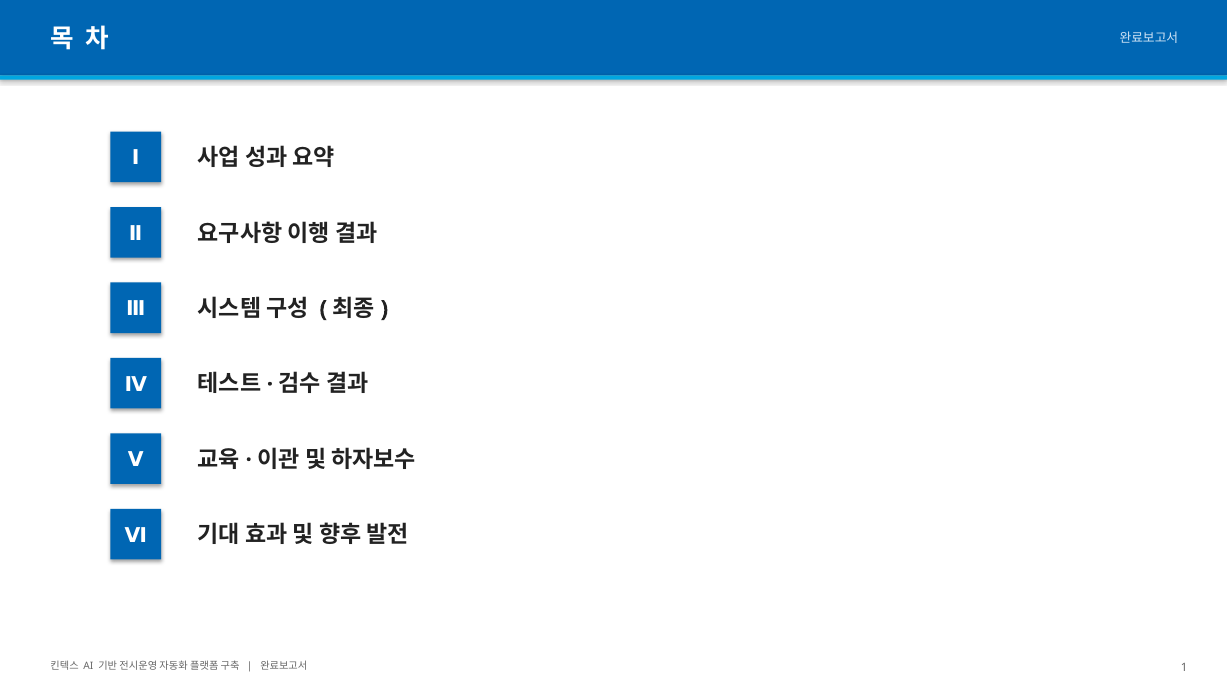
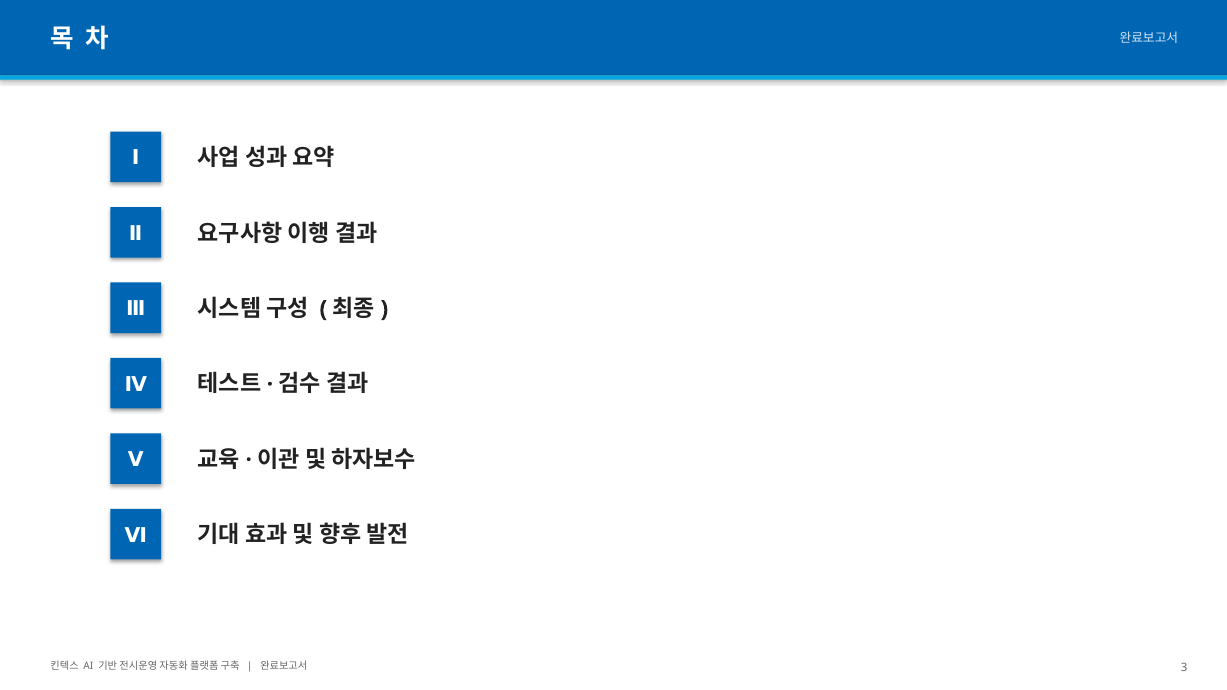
1: 1 -> 3 (1184, 667)
